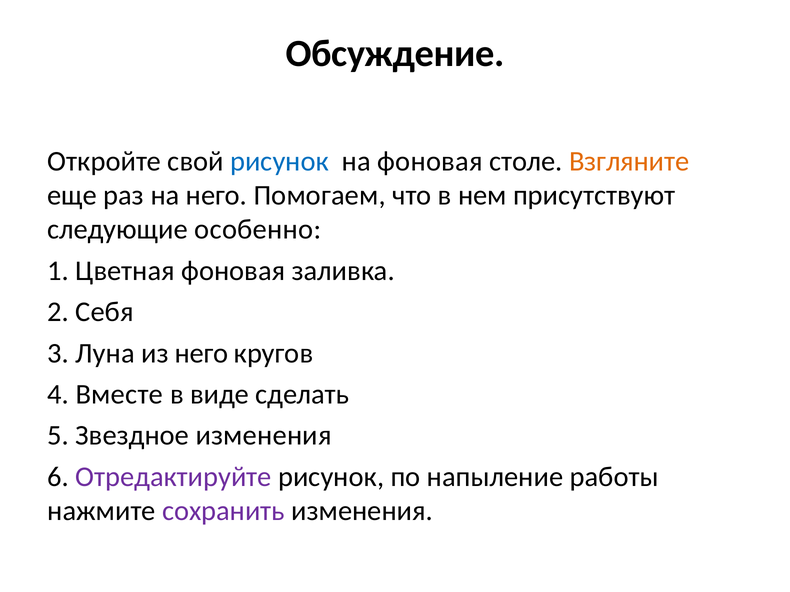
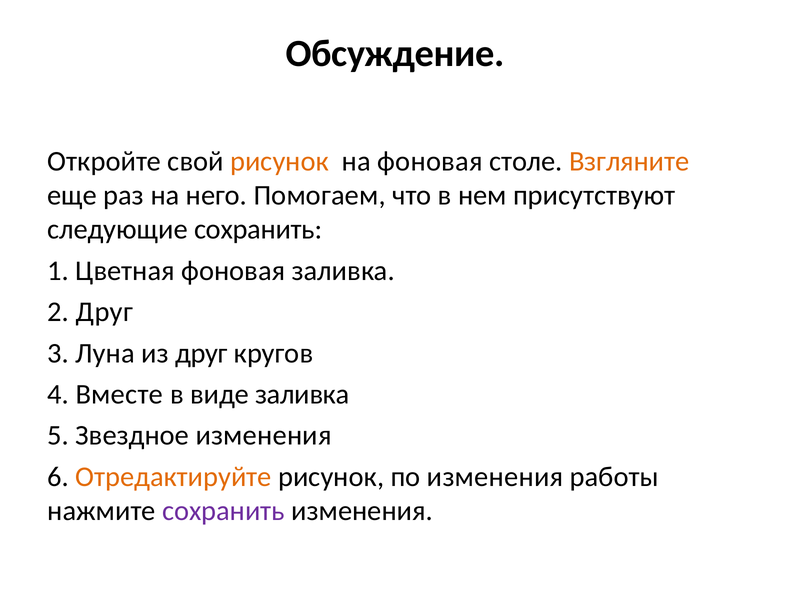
рисунок colour: blue -> orange (279, 161)
следующие особенно: особенно -> сохранить (258, 230)
2 Себя: Себя -> Друг (104, 312)
из него: него -> друг (201, 353)
виде сделать: сделать -> заливка (302, 395)
Отредактируйте colour: purple -> orange (174, 477)
по напыление: напыление -> изменения (495, 477)
